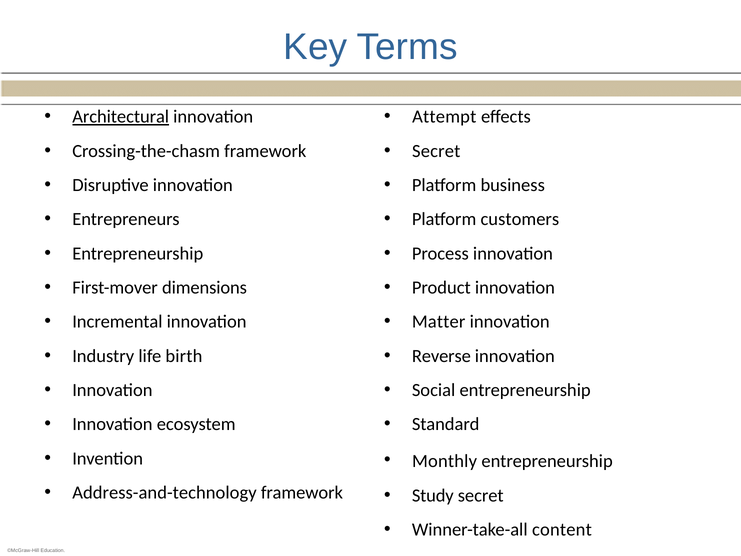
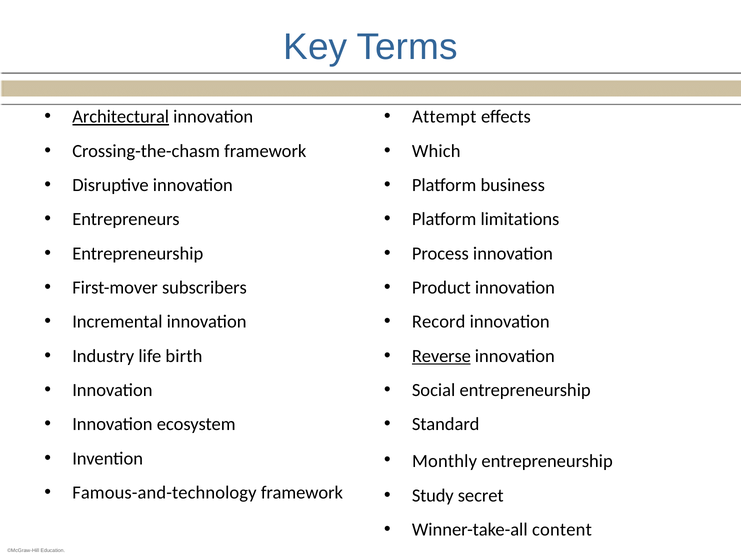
Secret: Secret -> Which (436, 151)
customers: customers -> limitations (520, 219)
dimensions: dimensions -> subscribers (204, 288)
Matter: Matter -> Record (439, 322)
Reverse underline: none -> present (441, 356)
Address-and-technology: Address-and-technology -> Famous-and-technology (164, 492)
